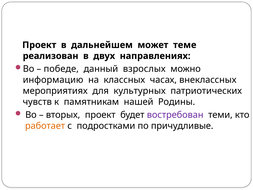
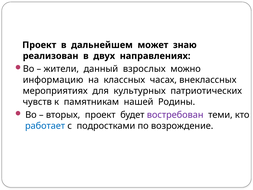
теме: теме -> знаю (185, 45)
победе: победе -> жители (61, 69)
работает colour: orange -> blue (45, 126)
причудливые: причудливые -> возрождение (182, 126)
